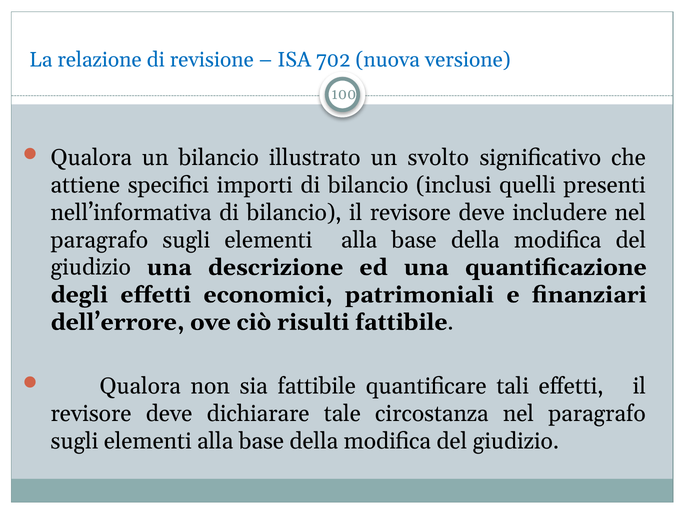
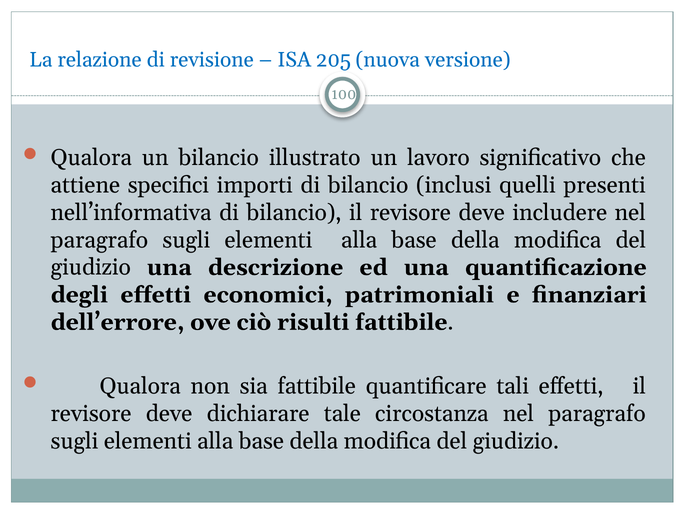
702: 702 -> 205 (333, 60)
svolto: svolto -> lavoro (438, 158)
